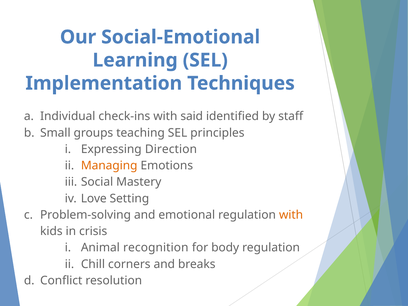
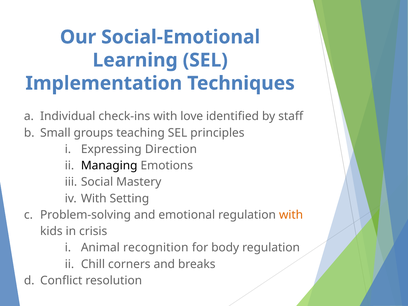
said: said -> love (192, 116)
Managing colour: orange -> black (109, 166)
Love: Love -> With (94, 198)
